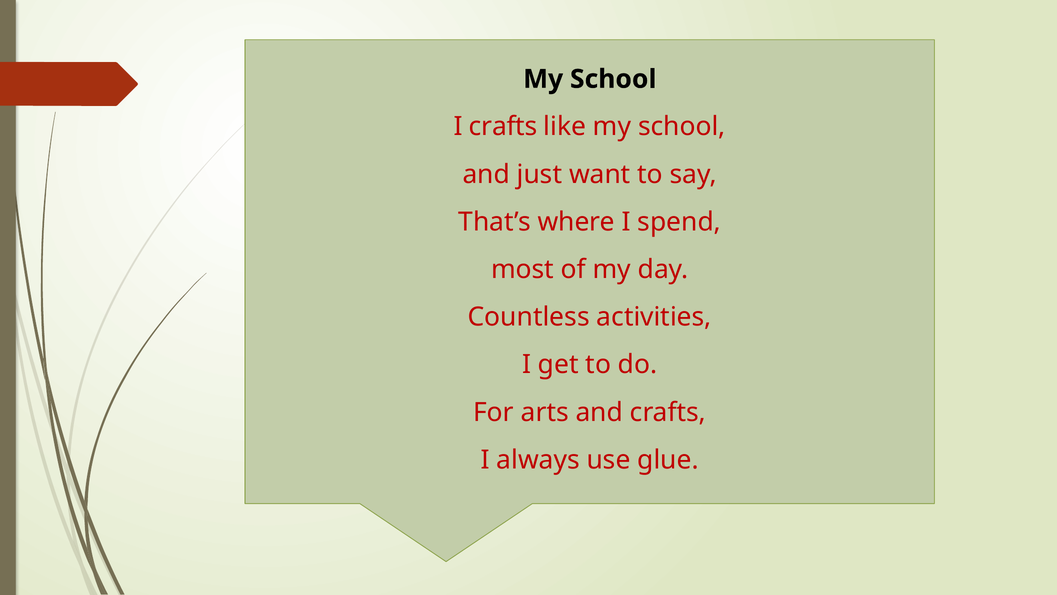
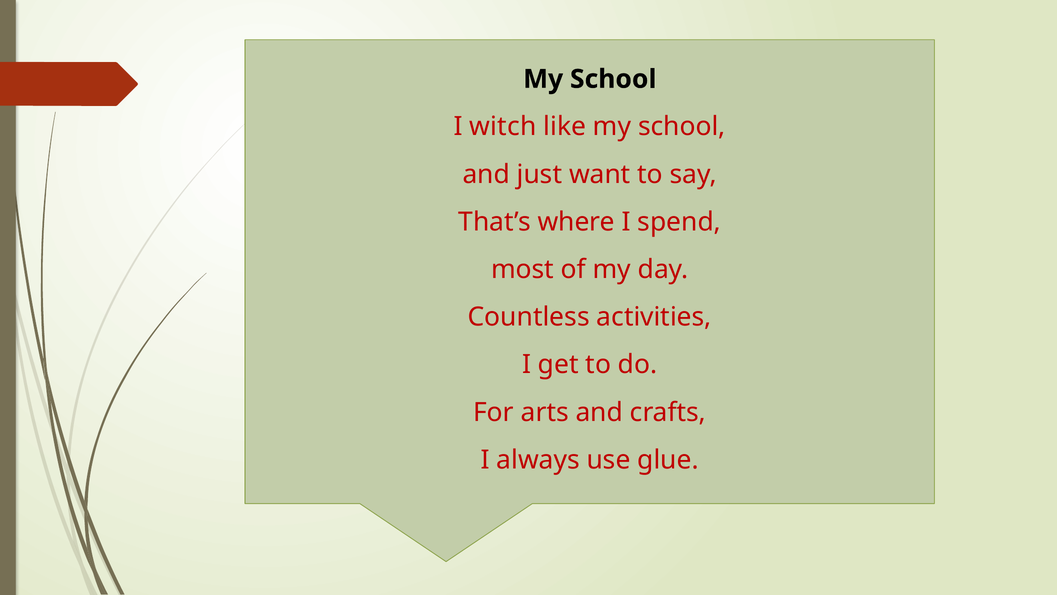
I crafts: crafts -> witch (503, 127)
